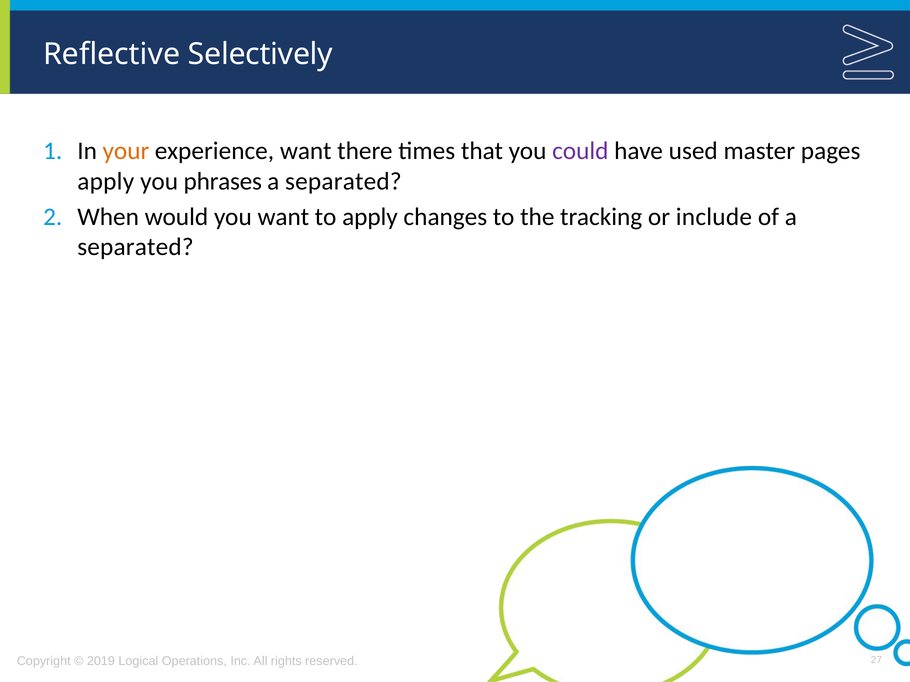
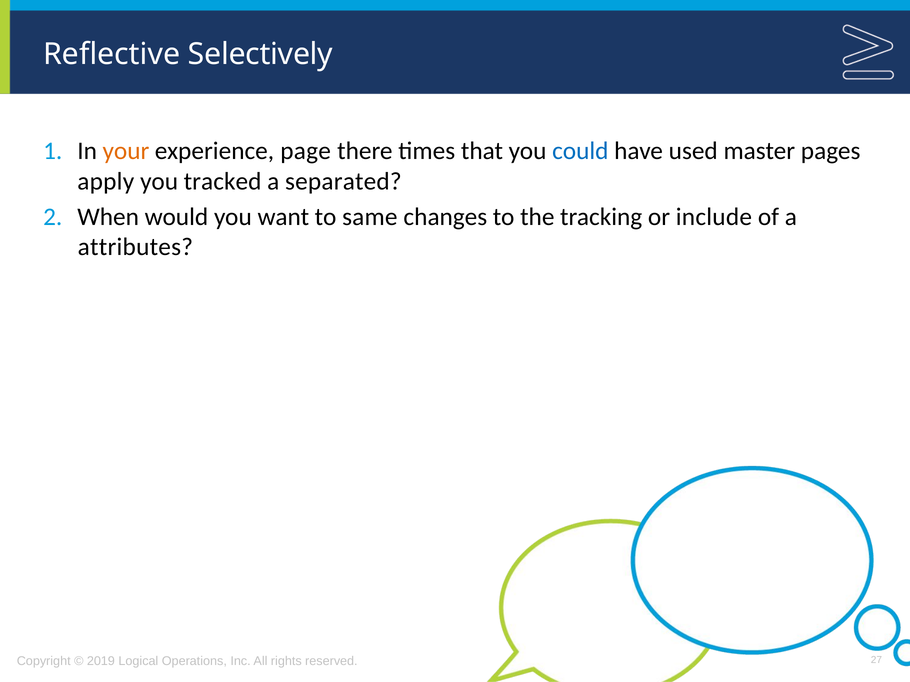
experience want: want -> page (306, 151)
could colour: purple -> blue (580, 151)
phrases: phrases -> tracked (223, 181)
to apply: apply -> same (370, 217)
separated: separated -> attributes (135, 247)
